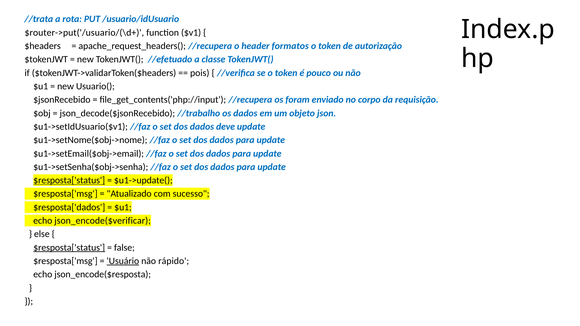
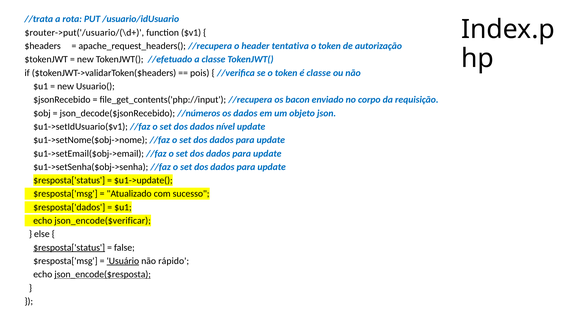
formatos: formatos -> tentativa (290, 46)
é pouco: pouco -> classe (319, 73)
foram: foram -> bacon (298, 100)
//trabalho: //trabalho -> //números (199, 113)
deve: deve -> nível (226, 127)
$resposta['status underline: present -> none (69, 180)
json_encode($resposta underline: none -> present (103, 275)
